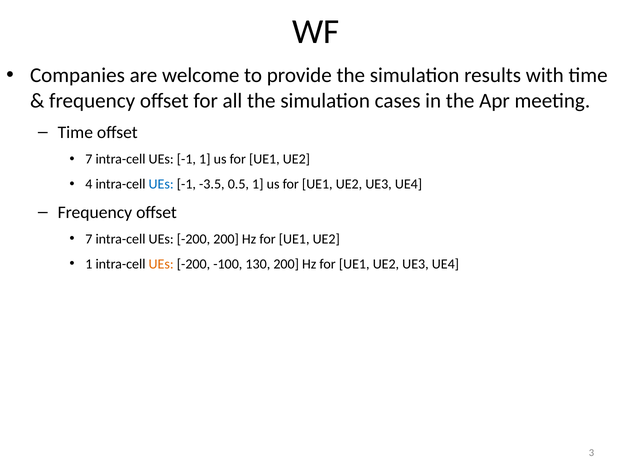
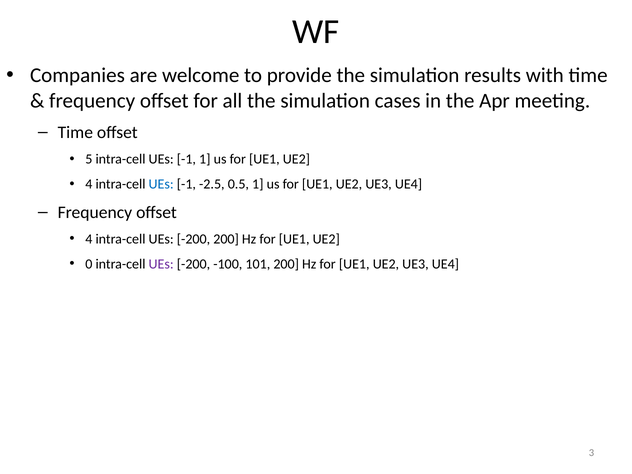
7: 7 -> 5 (89, 159)
-3.5: -3.5 -> -2.5 (212, 184)
7: 7 -> 4 (89, 239)
1: 1 -> 0 (89, 264)
UEs colour: orange -> purple (161, 264)
130: 130 -> 101 (258, 264)
